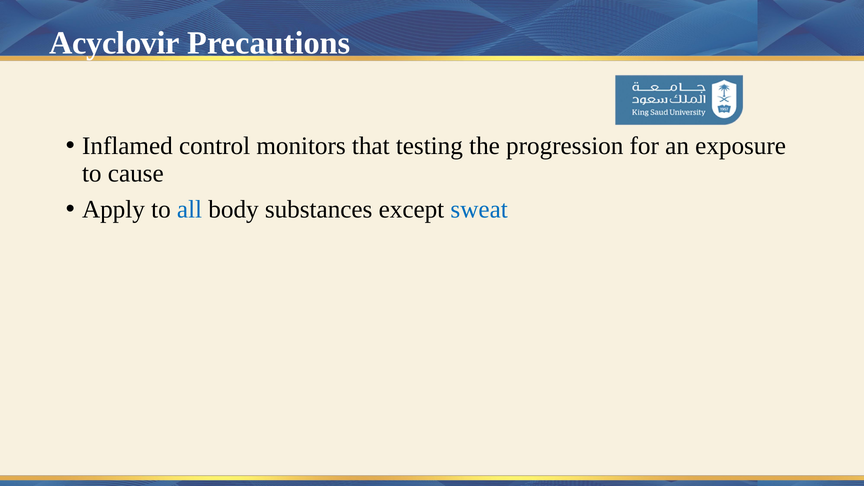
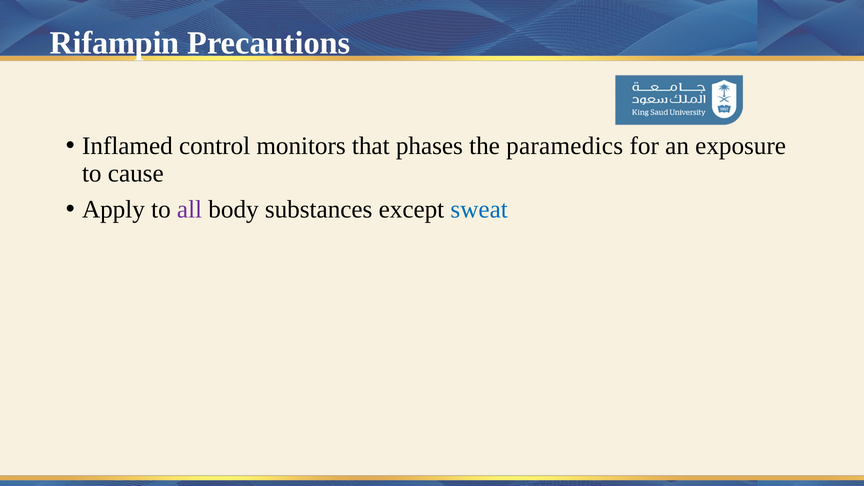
Acyclovir: Acyclovir -> Rifampin (115, 43)
testing: testing -> phases (429, 146)
progression: progression -> paramedics (565, 146)
all colour: blue -> purple (190, 210)
